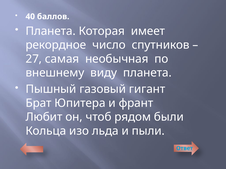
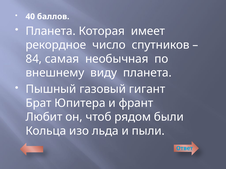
27: 27 -> 84 (34, 59)
